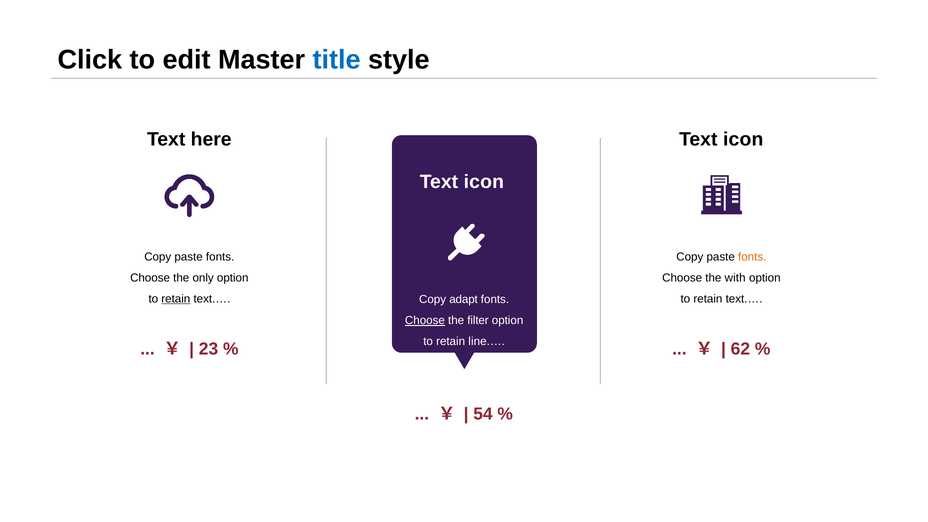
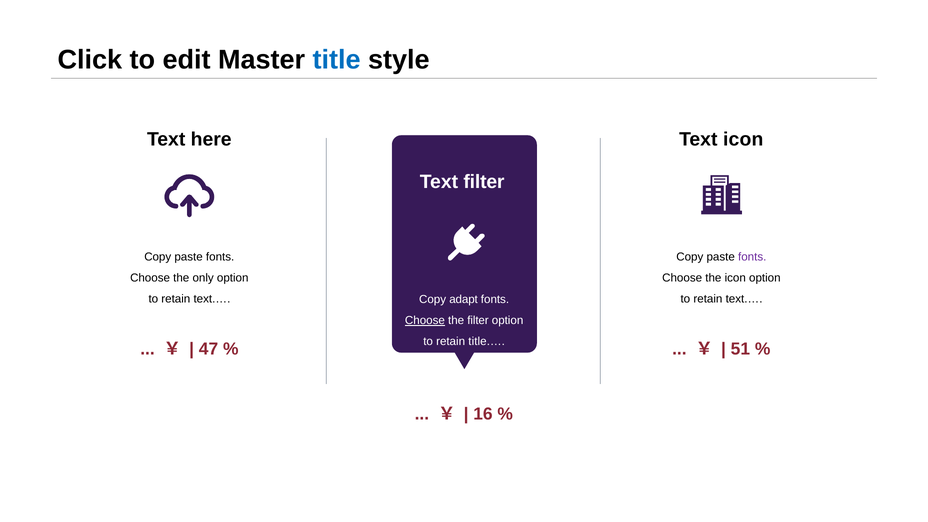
icon: icon -> filter (484, 182)
fonts colour: orange -> purple (752, 257)
the with: with -> icon (735, 278)
retain underline: present -> none (176, 299)
line.…: line.… -> title.… (487, 341)
23: 23 -> 47 (209, 349)
62: 62 -> 51 (740, 349)
54: 54 -> 16 (483, 414)
